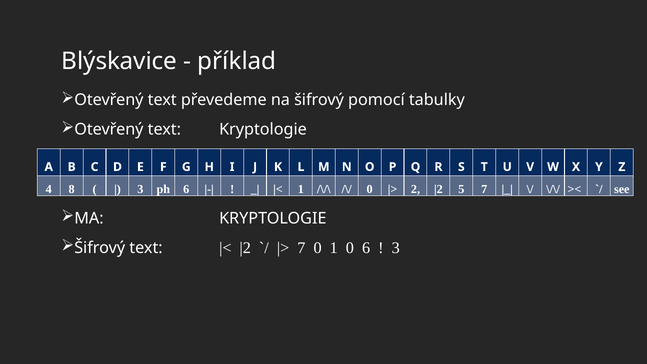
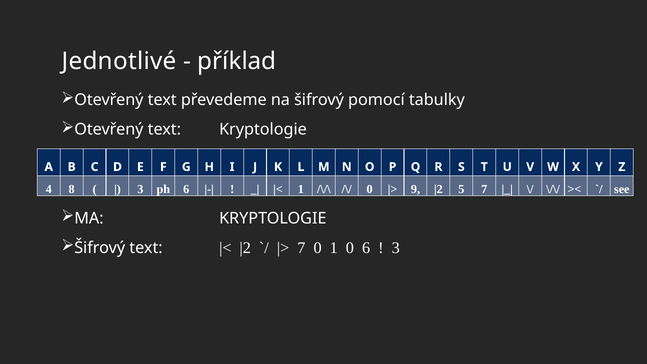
Blýskavice: Blýskavice -> Jednotlivé (119, 61)
2: 2 -> 9 (416, 189)
